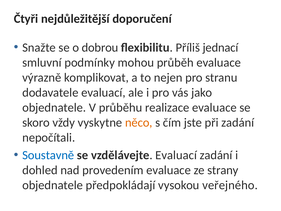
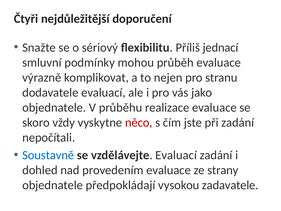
dobrou: dobrou -> sériový (100, 47)
něco colour: orange -> red (139, 122)
veřejného: veřejného -> zadavatele (230, 185)
